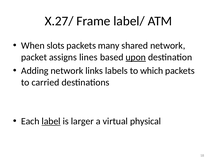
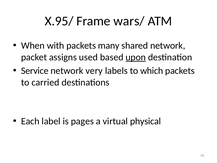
X.27/: X.27/ -> X.95/ (59, 21)
label/: label/ -> wars/ (129, 21)
slots: slots -> with (56, 46)
lines: lines -> used (88, 57)
Adding: Adding -> Service (35, 71)
links: links -> very (94, 71)
label underline: present -> none (51, 121)
larger: larger -> pages (82, 121)
